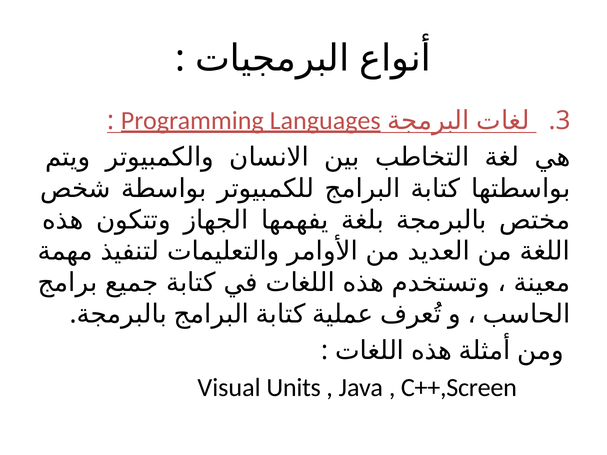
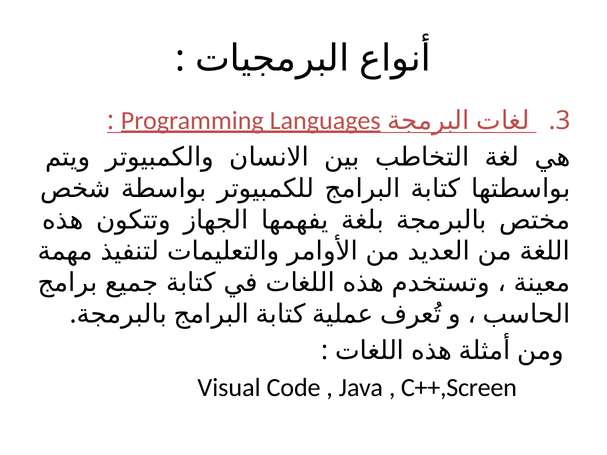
Units: Units -> Code (294, 388)
